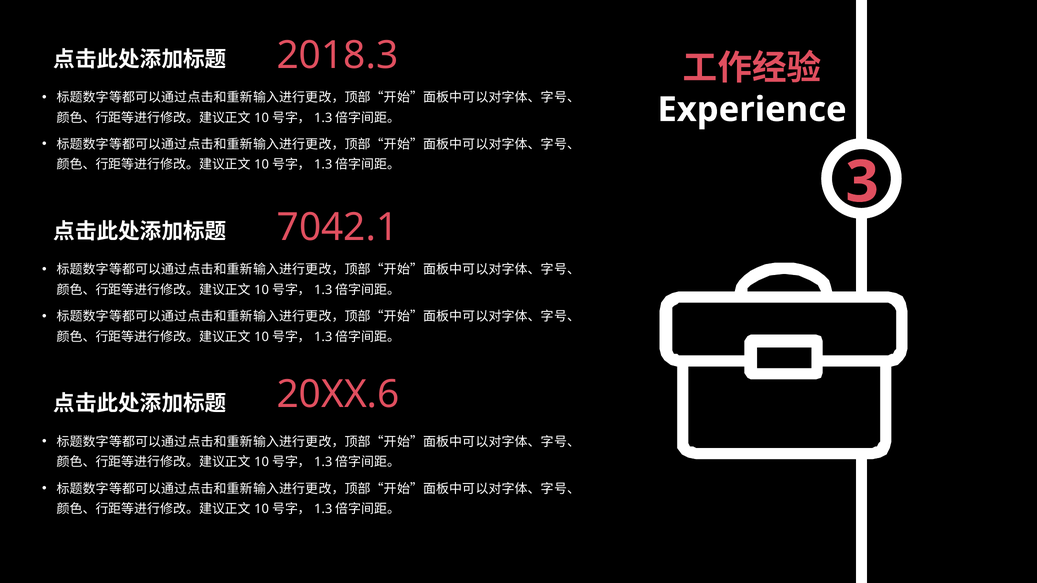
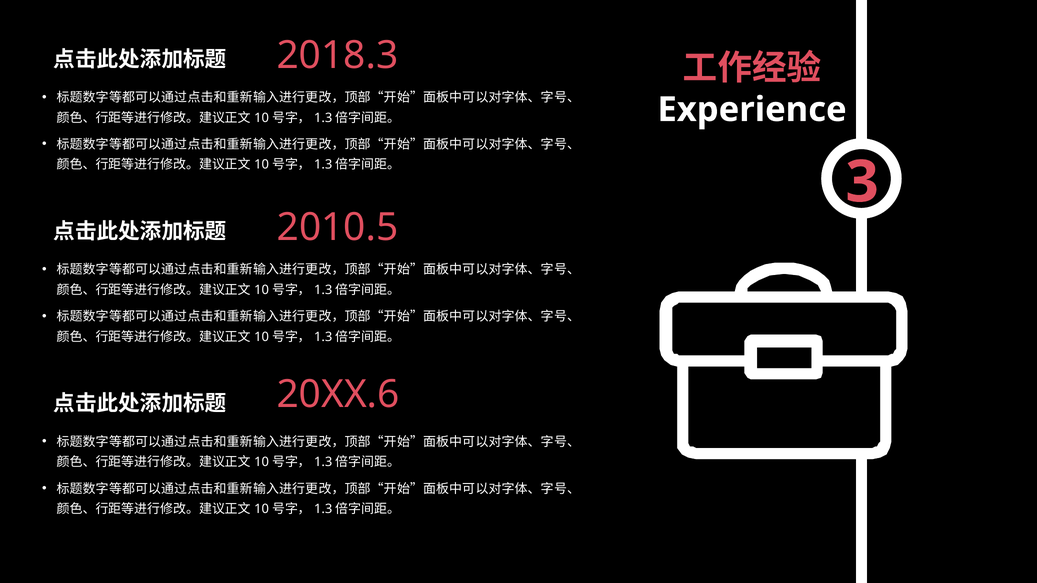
7042.1: 7042.1 -> 2010.5 (338, 228)
